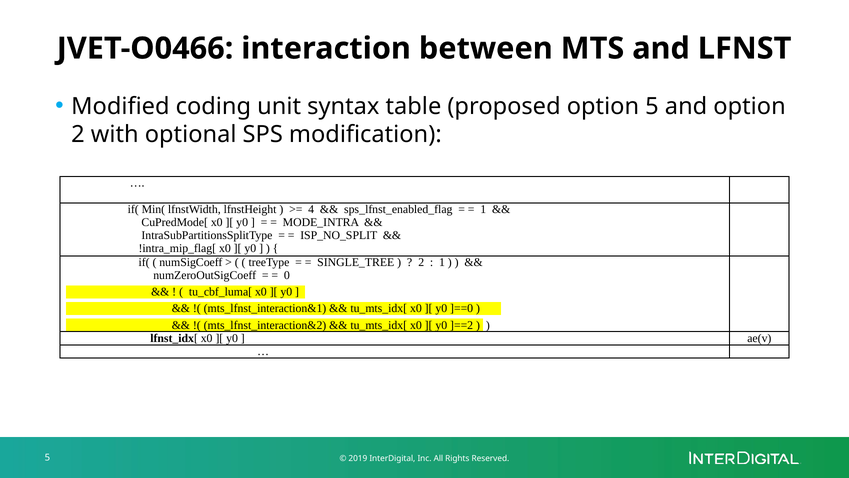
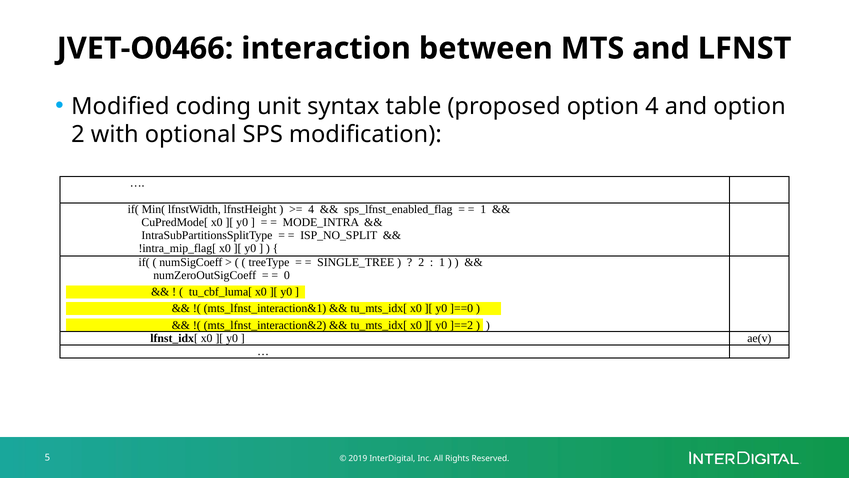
option 5: 5 -> 4 (652, 106)
